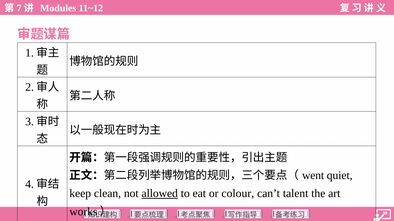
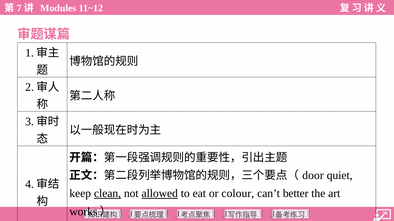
went: went -> door (313, 176)
clean underline: none -> present (107, 194)
talent: talent -> better (296, 194)
